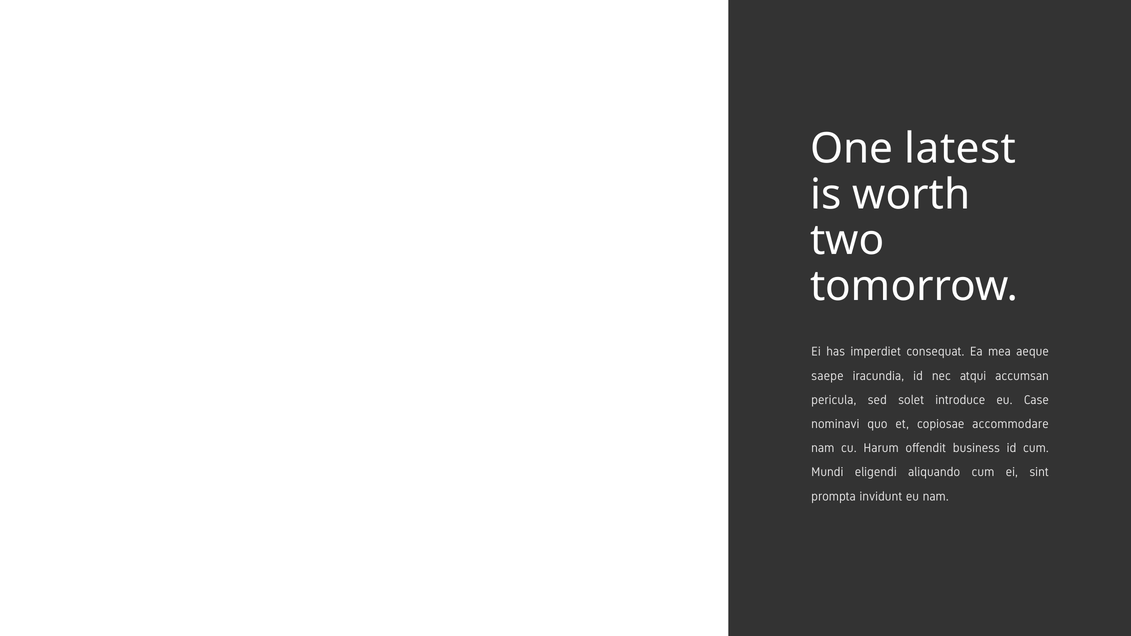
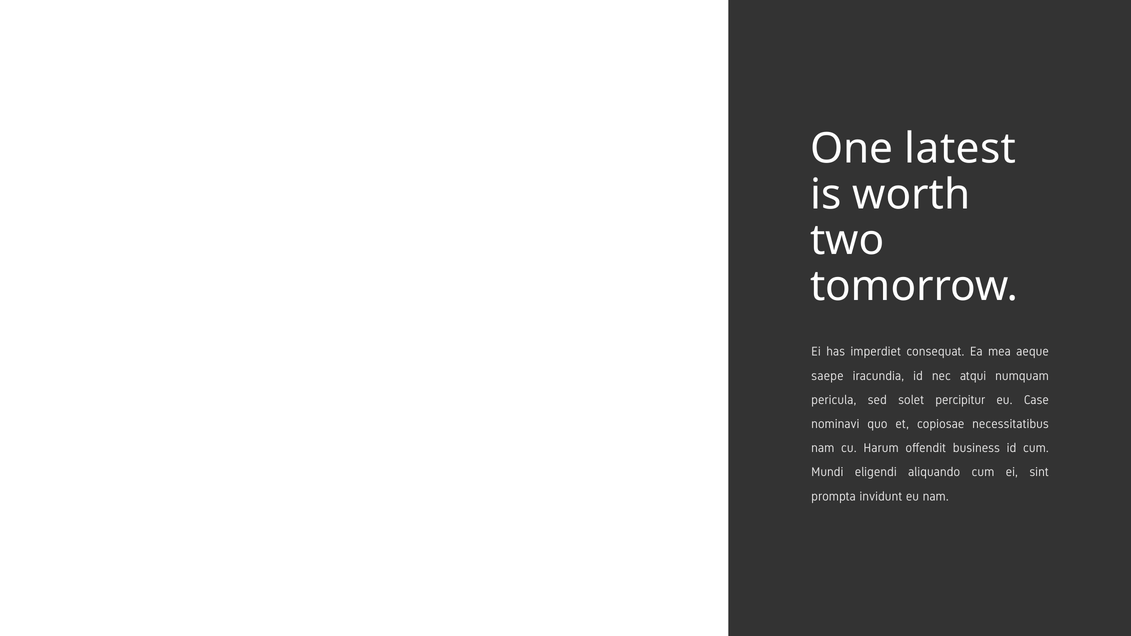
accumsan: accumsan -> numquam (1022, 376)
introduce: introduce -> percipitur (960, 400)
accommodare: accommodare -> necessitatibus (1011, 424)
